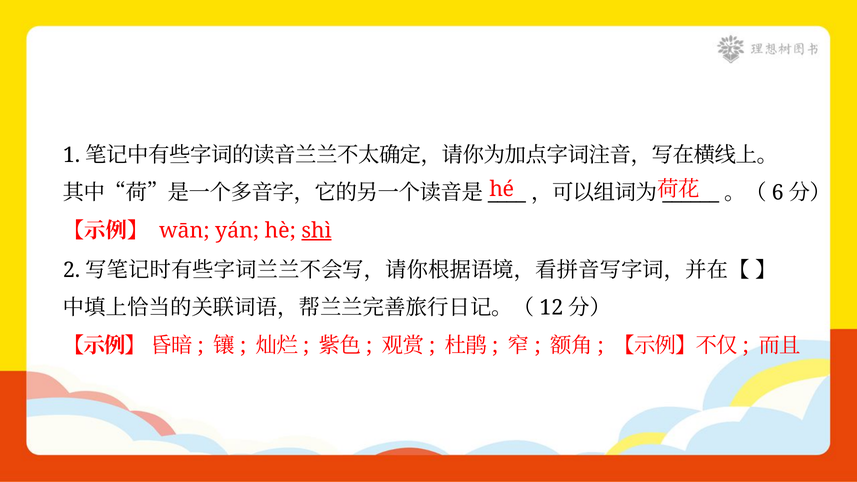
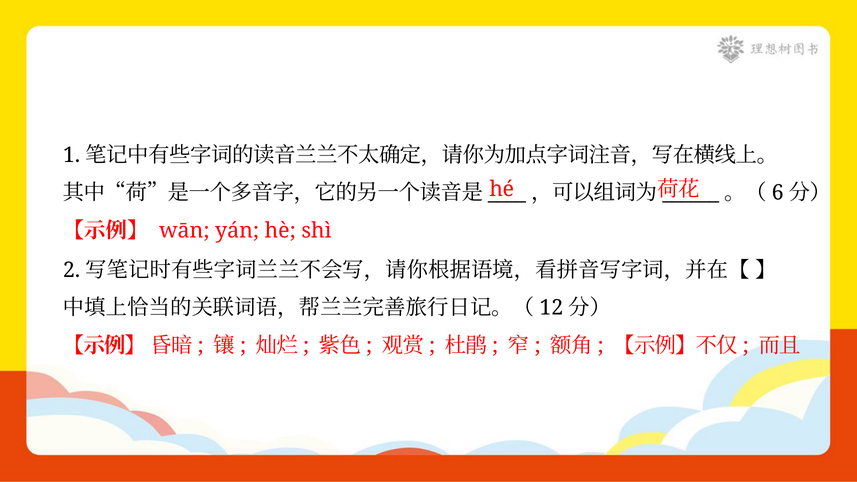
shì underline: present -> none (316, 231)
